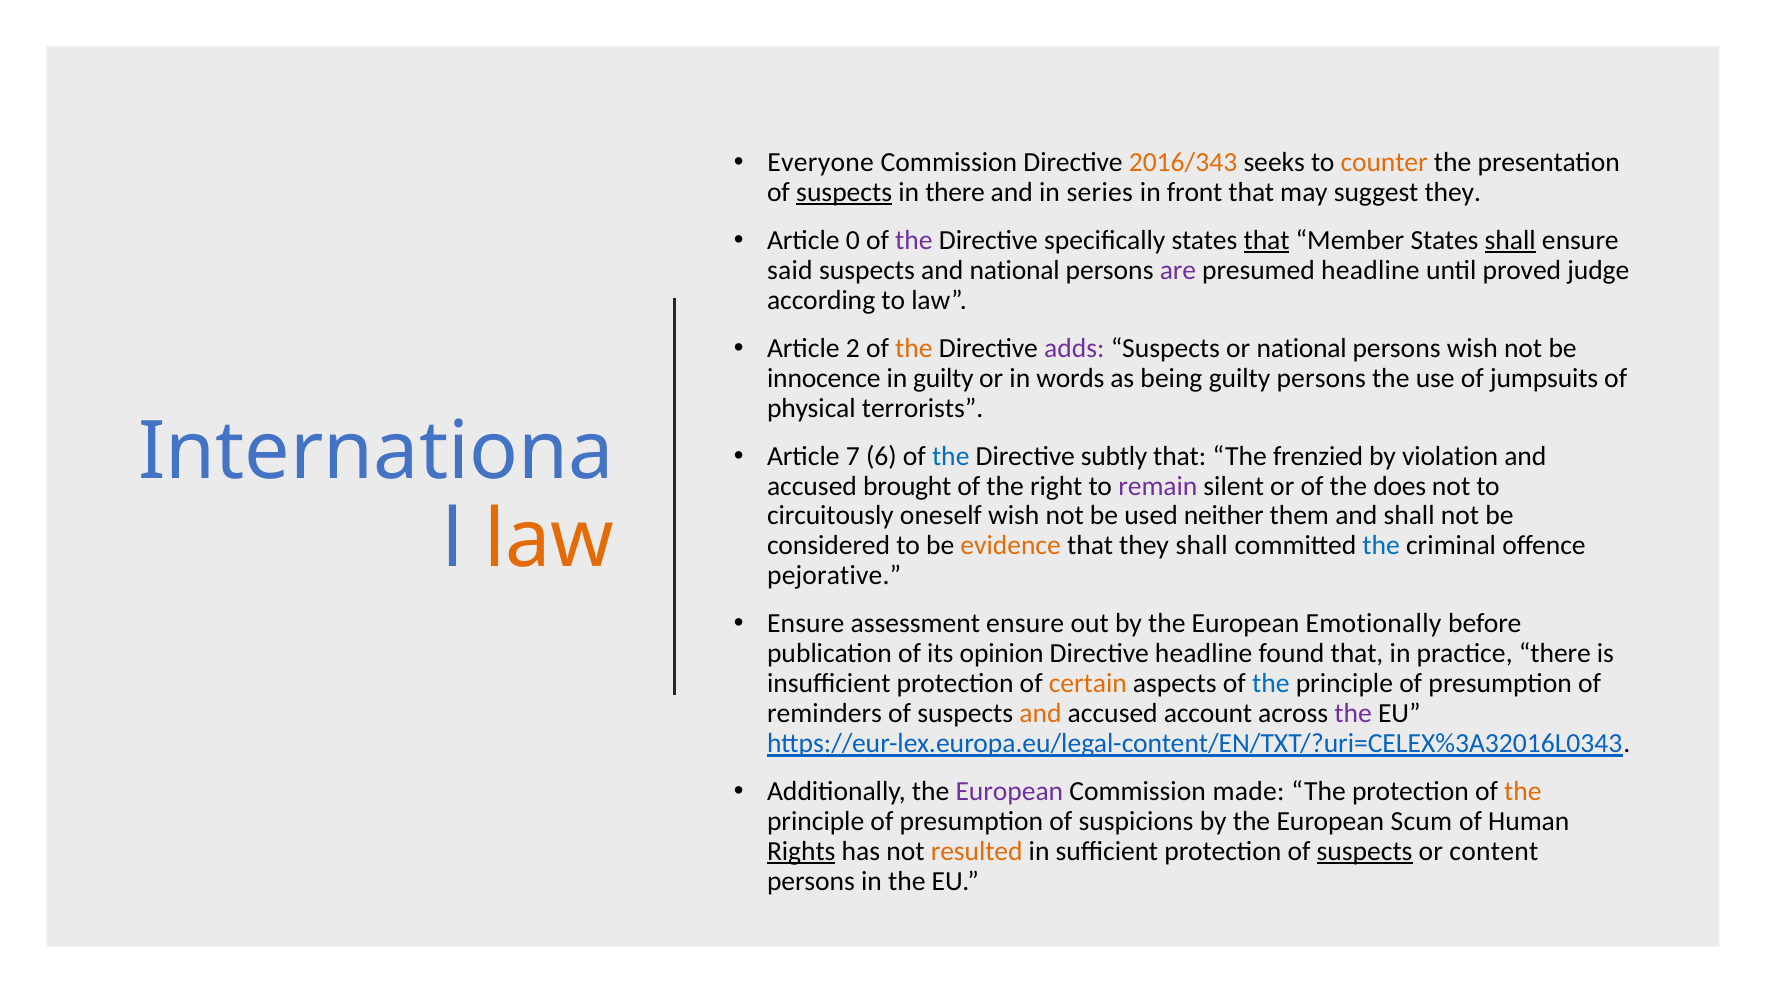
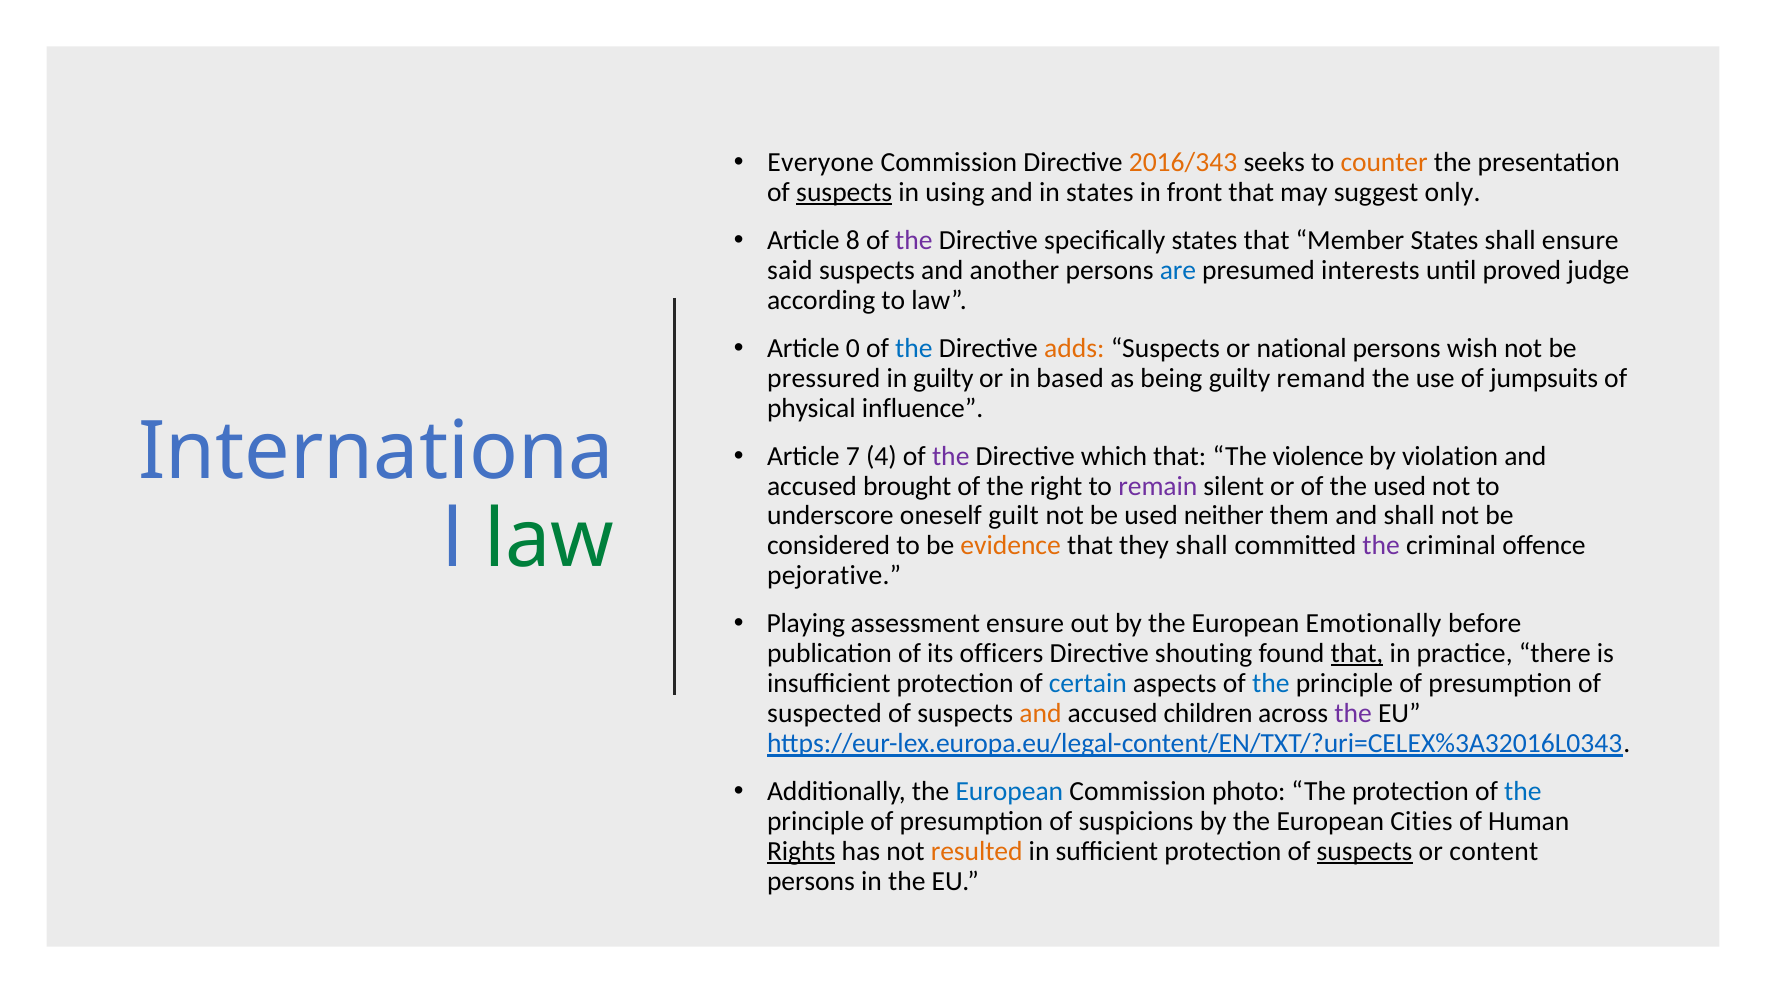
in there: there -> using (955, 192)
in series: series -> states (1100, 192)
suggest they: they -> only (1453, 192)
0: 0 -> 8 (853, 241)
that underline: present -> none (1267, 241)
shall underline: present -> none (1510, 241)
and national: national -> another (1014, 270)
are colour: purple -> blue (1178, 270)
presumed headline: headline -> interests (1370, 270)
2: 2 -> 0 (853, 348)
the colour: orange -> blue (914, 348)
adds colour: purple -> orange (1074, 348)
innocence: innocence -> pressured (824, 378)
words: words -> based (1070, 378)
guilty persons: persons -> remand (1321, 378)
terrorists: terrorists -> influence (923, 408)
6: 6 -> 4 (881, 456)
the colour: blue -> purple (951, 456)
subtly: subtly -> which (1114, 456)
frenzied: frenzied -> violence (1318, 456)
the does: does -> used (1400, 486)
circuitously: circuitously -> underscore (830, 516)
oneself wish: wish -> guilt (1014, 516)
law colour: orange -> green (549, 540)
the colour: blue -> purple (1381, 546)
Ensure: Ensure -> Playing (806, 624)
opinion: opinion -> officers (1002, 654)
Directive headline: headline -> shouting (1204, 654)
that underline: none -> present (1357, 654)
certain colour: orange -> blue (1088, 683)
reminders: reminders -> suspected (824, 713)
account: account -> children (1208, 713)
European colour: purple -> blue (1009, 792)
made: made -> photo (1249, 792)
the colour: orange -> blue (1523, 792)
Scum: Scum -> Cities (1421, 822)
